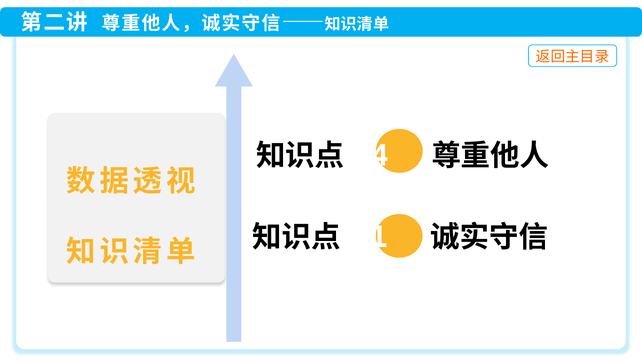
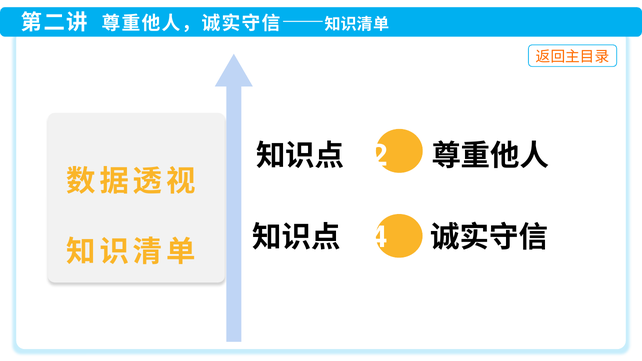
4: 4 -> 2 (380, 156)
1: 1 -> 4 (379, 238)
